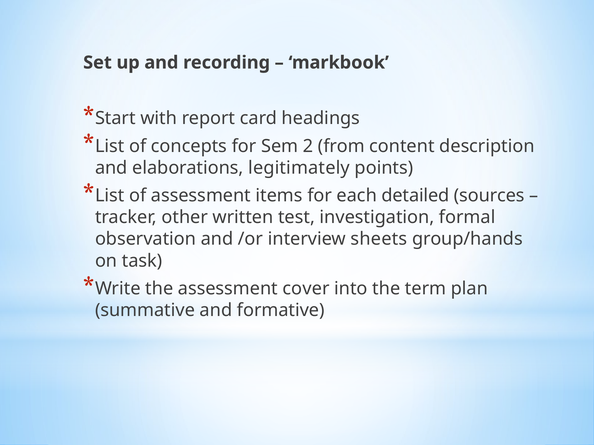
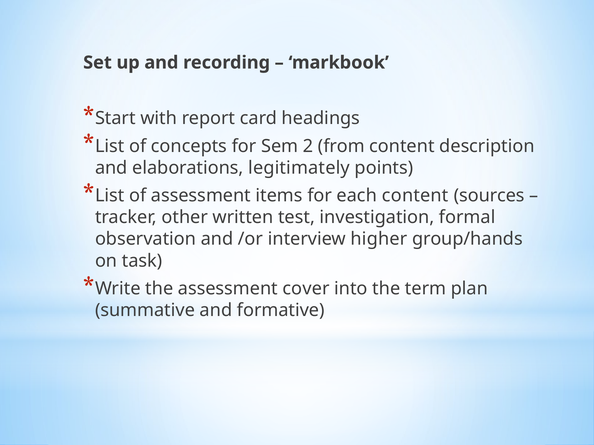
each detailed: detailed -> content (415, 196)
sheets: sheets -> higher (379, 239)
